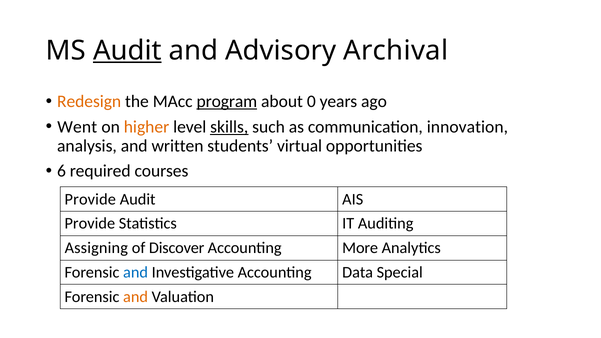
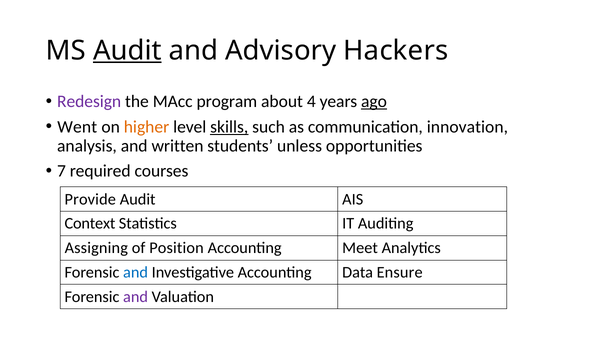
Archival: Archival -> Hackers (396, 50)
Redesign colour: orange -> purple (89, 102)
program underline: present -> none (227, 102)
0: 0 -> 4 (311, 102)
ago underline: none -> present (374, 102)
virtual: virtual -> unless (300, 146)
6: 6 -> 7 (62, 171)
Provide: Provide -> Context (90, 224)
Discover: Discover -> Position (177, 248)
More: More -> Meet (360, 248)
Special: Special -> Ensure (400, 272)
and colour: orange -> purple (136, 297)
